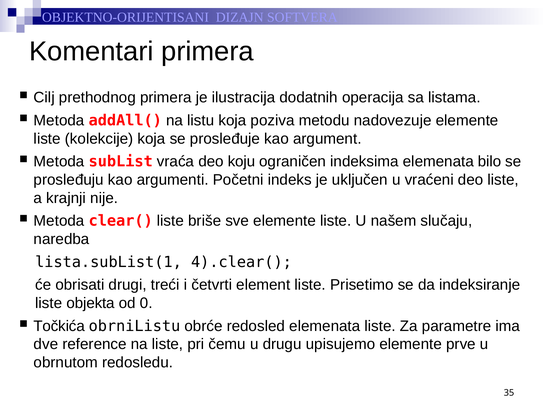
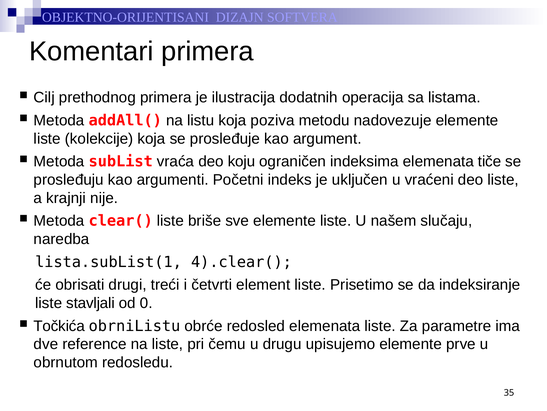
bilo: bilo -> tiče (490, 161)
objekta: objekta -> stavljali (91, 303)
